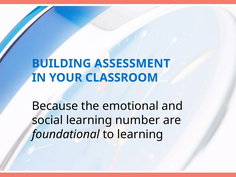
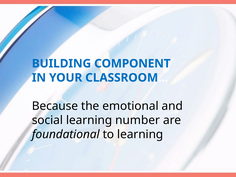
ASSESSMENT: ASSESSMENT -> COMPONENT (132, 64)
